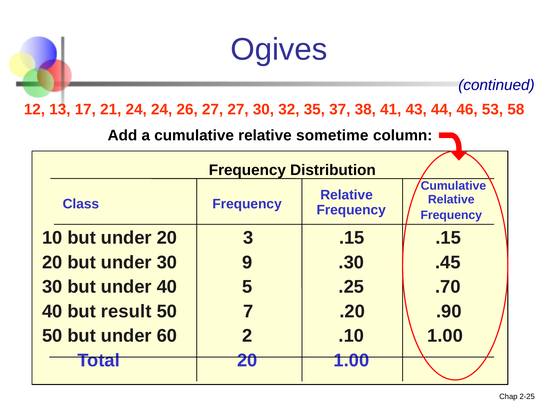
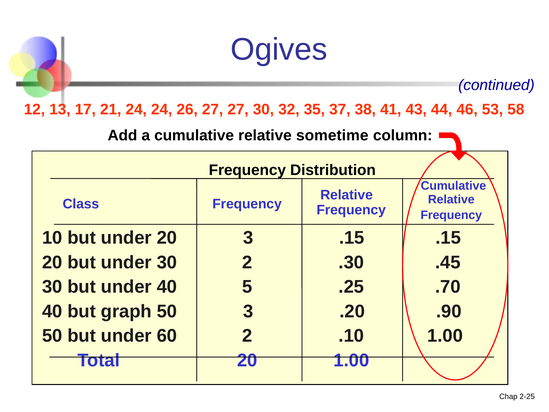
30 9: 9 -> 2 (247, 262)
result: result -> graph (126, 311)
50 7: 7 -> 3 (248, 311)
